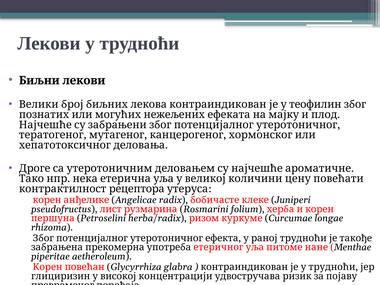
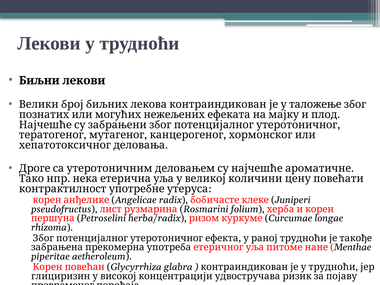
теофилин: теофилин -> таложење (315, 104)
рецептора: рецептора -> употребне (137, 189)
